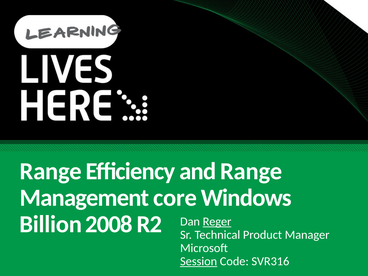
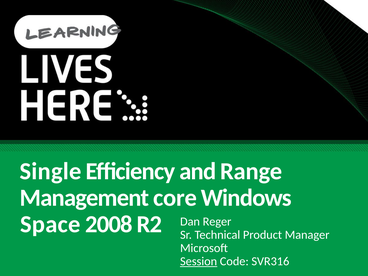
Range: Range -> Single (51, 171)
Billion: Billion -> Space (50, 224)
Reger underline: present -> none (217, 222)
